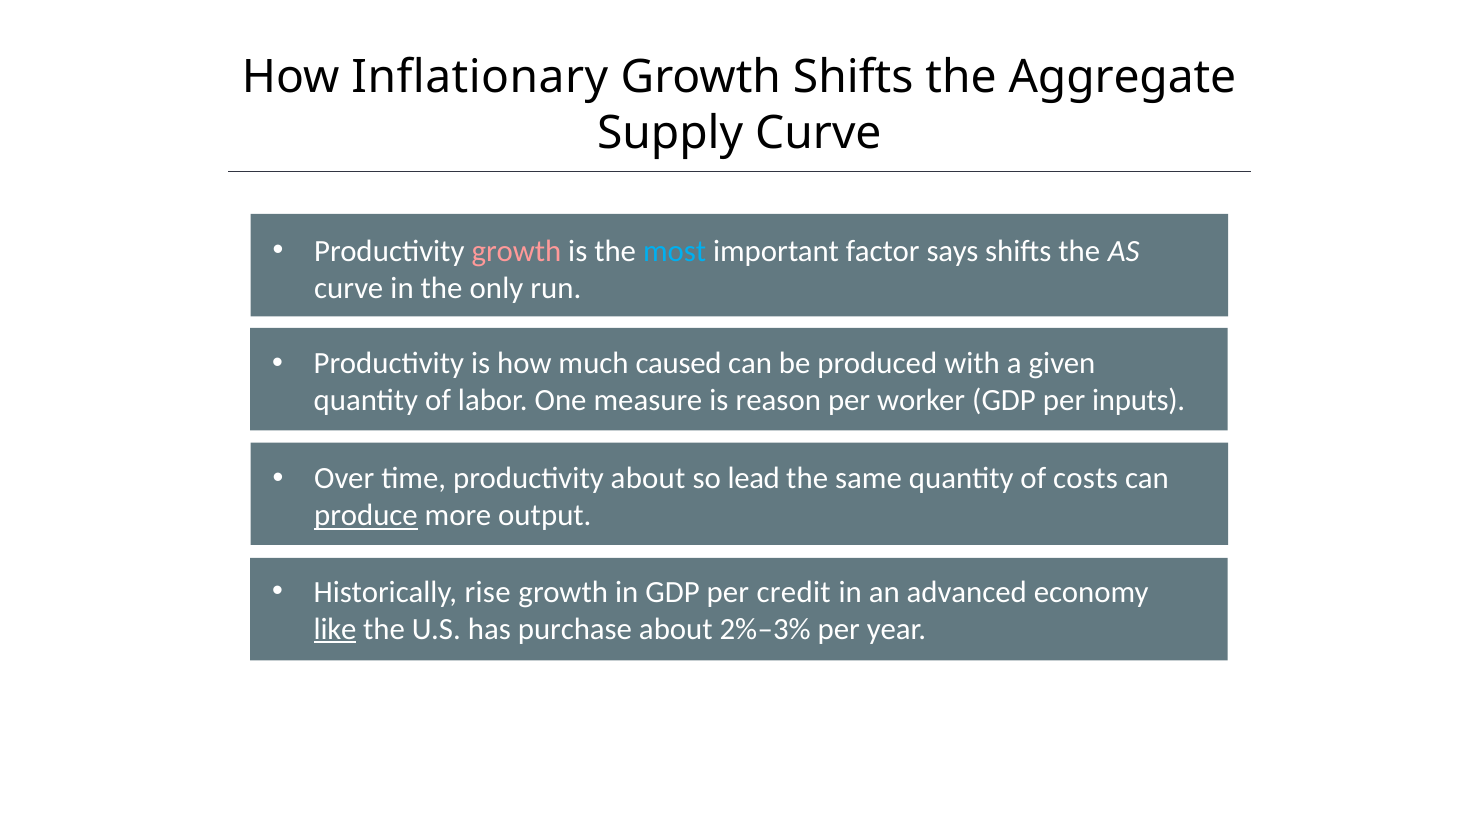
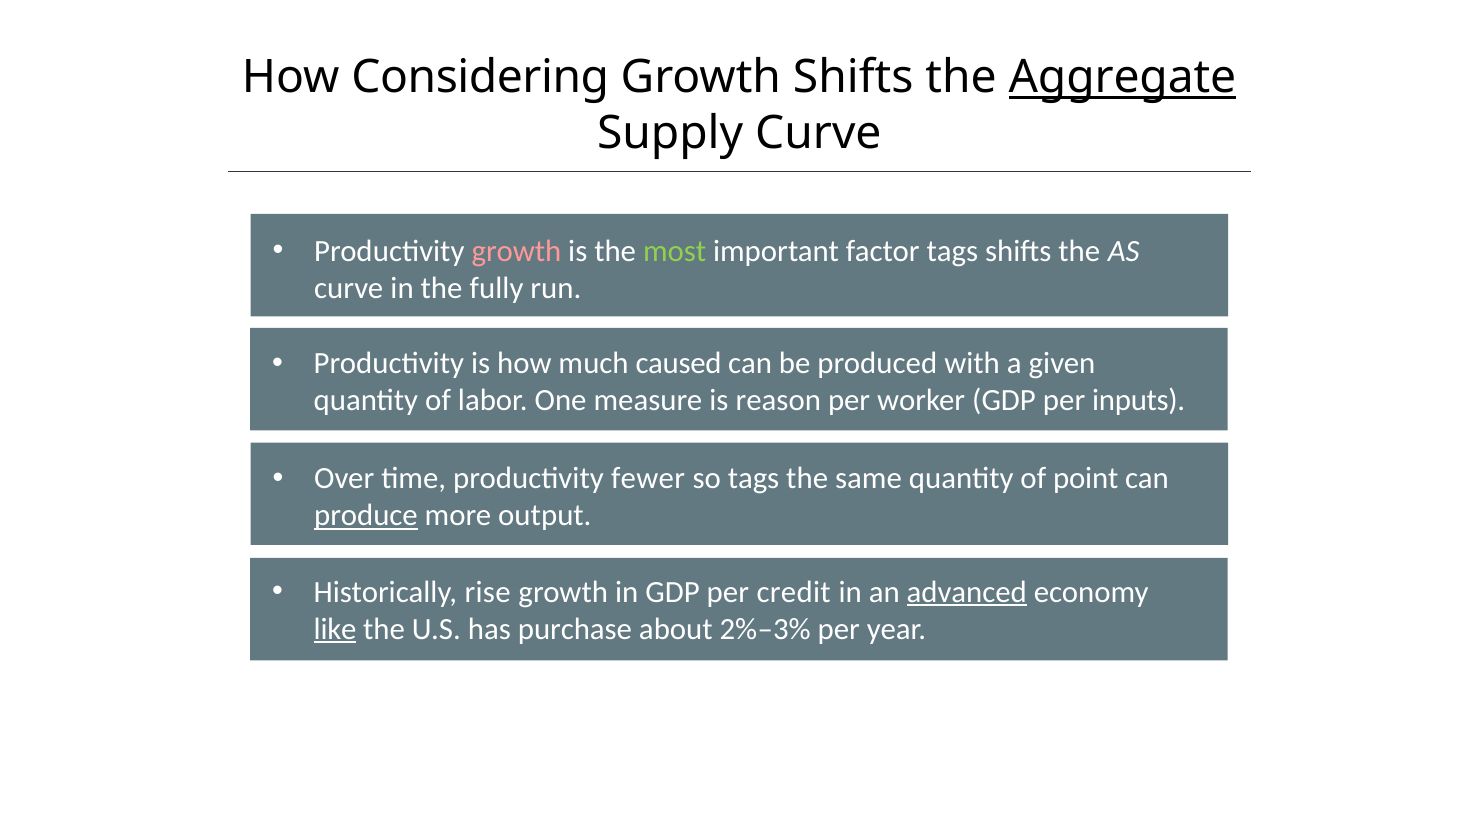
Inflationary: Inflationary -> Considering (480, 77)
Aggregate underline: none -> present (1122, 77)
most colour: light blue -> light green (675, 252)
factor says: says -> tags (952, 252)
only: only -> fully (497, 288)
productivity about: about -> fewer (648, 479)
so lead: lead -> tags (754, 479)
costs: costs -> point (1086, 479)
advanced underline: none -> present (967, 592)
